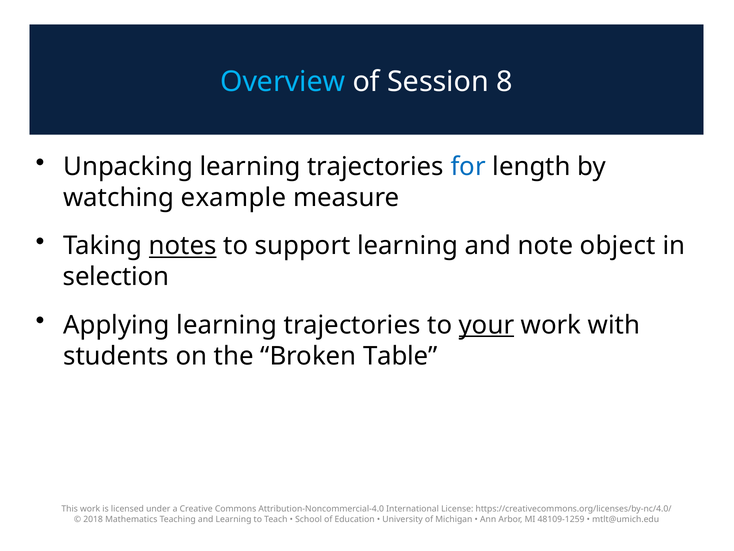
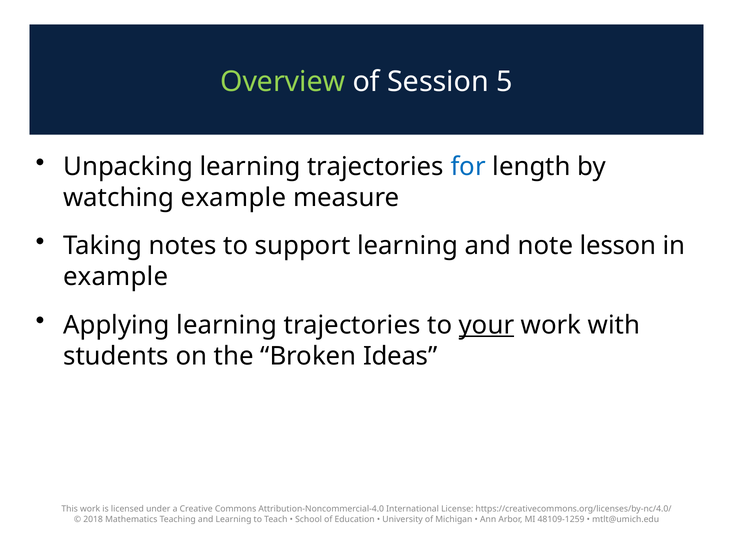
Overview colour: light blue -> light green (283, 82)
8: 8 -> 5 (505, 82)
notes underline: present -> none (183, 246)
object: object -> lesson (618, 246)
selection: selection -> example (116, 277)
Table: Table -> Ideas (400, 356)
